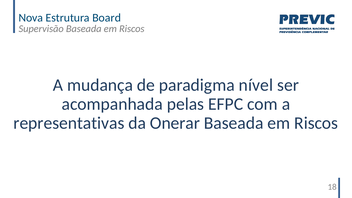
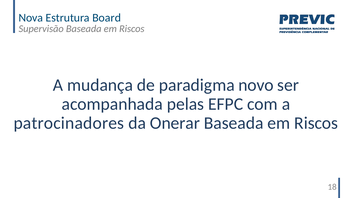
nível: nível -> novo (256, 85)
representativas: representativas -> patrocinadores (69, 123)
